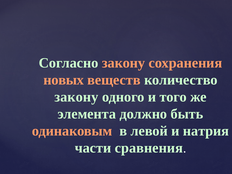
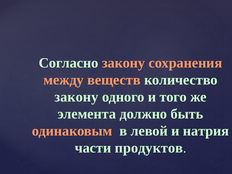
новых: новых -> между (64, 80)
сравнения: сравнения -> продуктов (149, 148)
